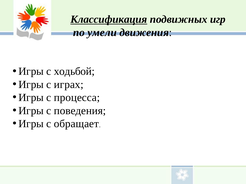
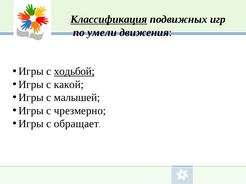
ходьбой underline: none -> present (74, 72)
играх: играх -> какой (69, 85)
процесса: процесса -> малышей (77, 98)
поведения: поведения -> чрезмерно (80, 111)
